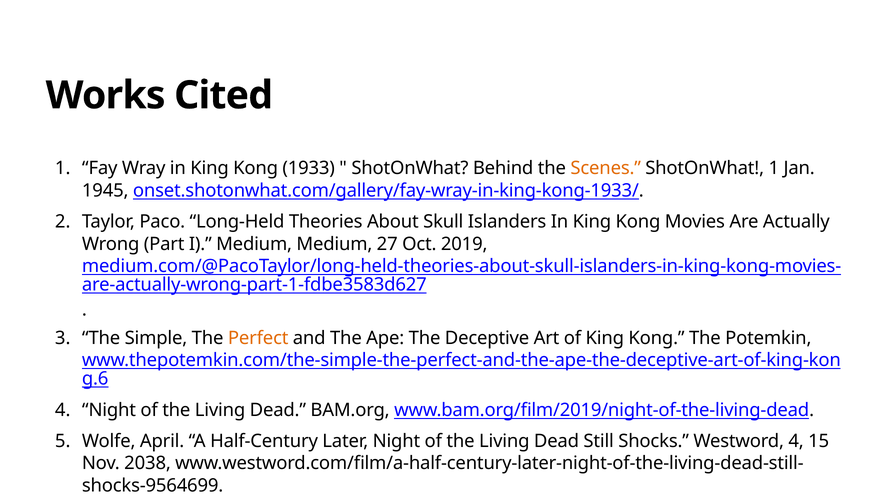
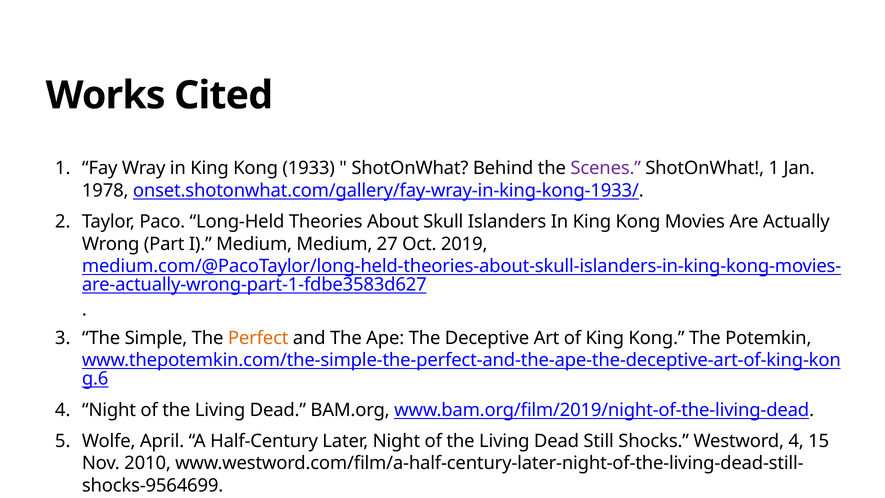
Scenes colour: orange -> purple (606, 168)
1945: 1945 -> 1978 (105, 190)
2038: 2038 -> 2010 (148, 463)
